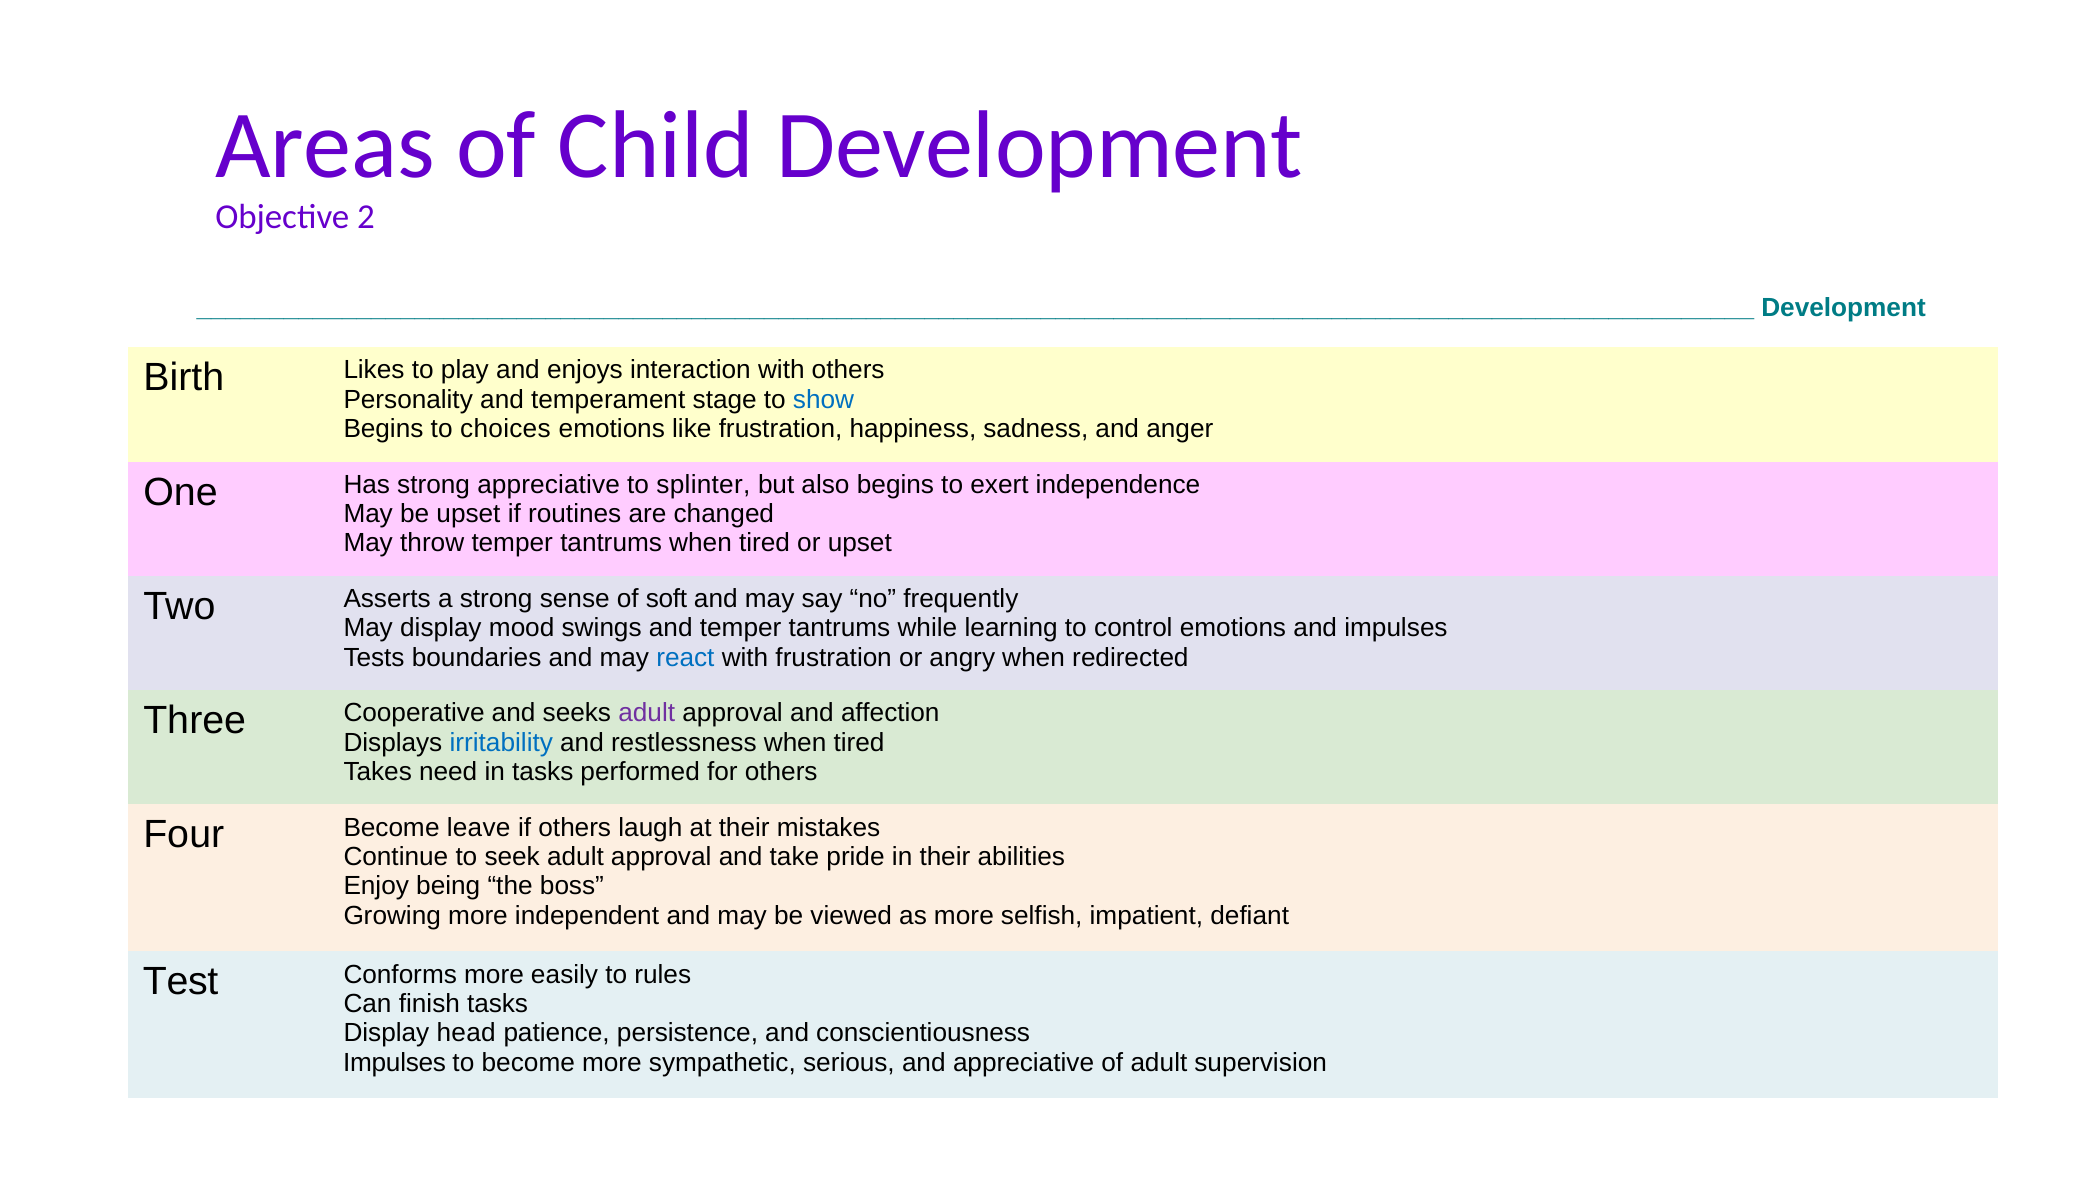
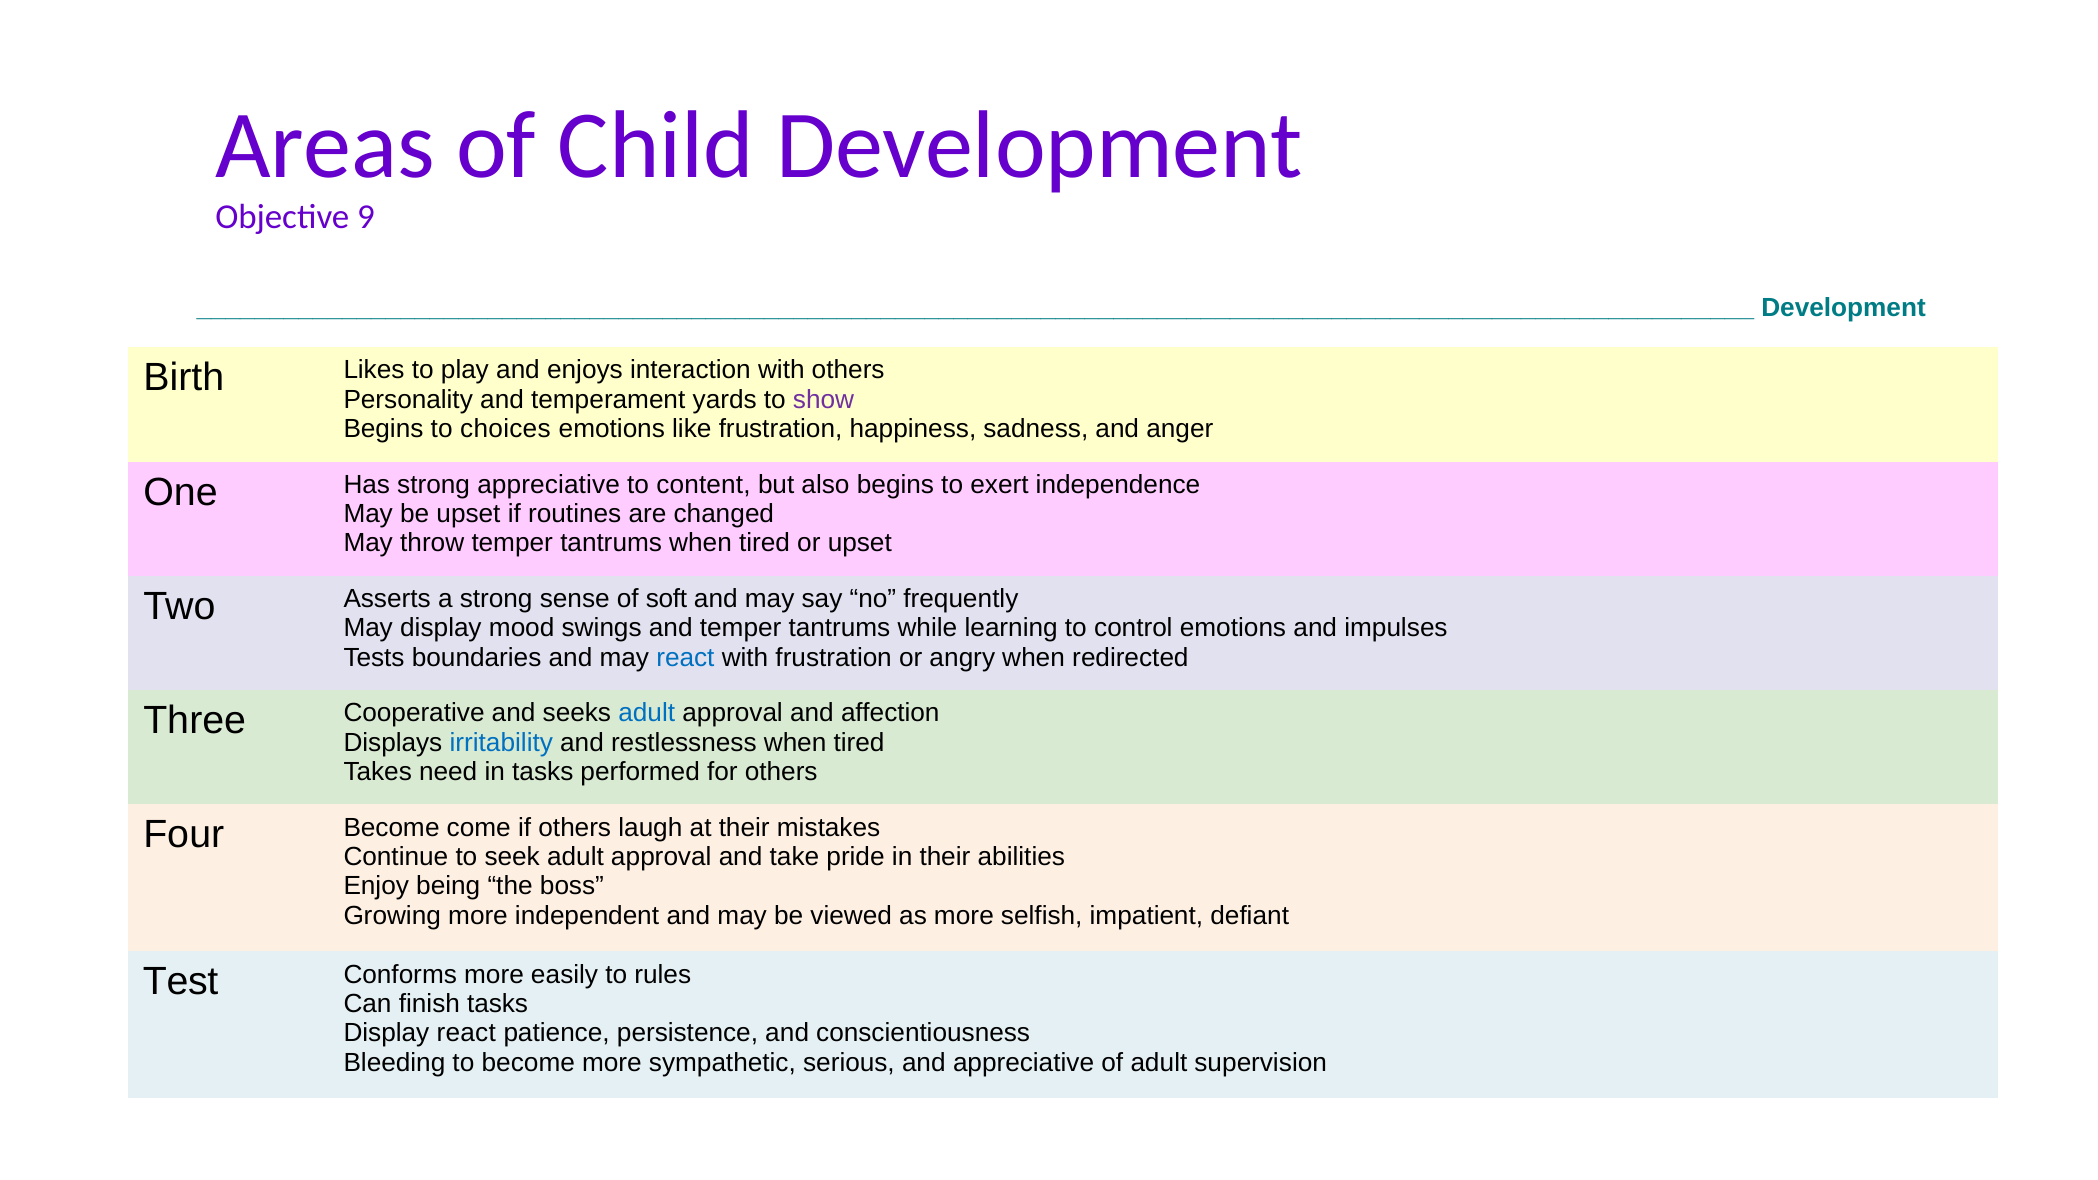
2: 2 -> 9 (366, 217)
stage: stage -> yards (725, 400)
show colour: blue -> purple (824, 400)
splinter: splinter -> content (703, 485)
adult colour: purple -> blue (647, 713)
leave: leave -> come (479, 828)
Display head: head -> react (466, 1033)
Impulses: Impulses -> Bleeding (394, 1063)
